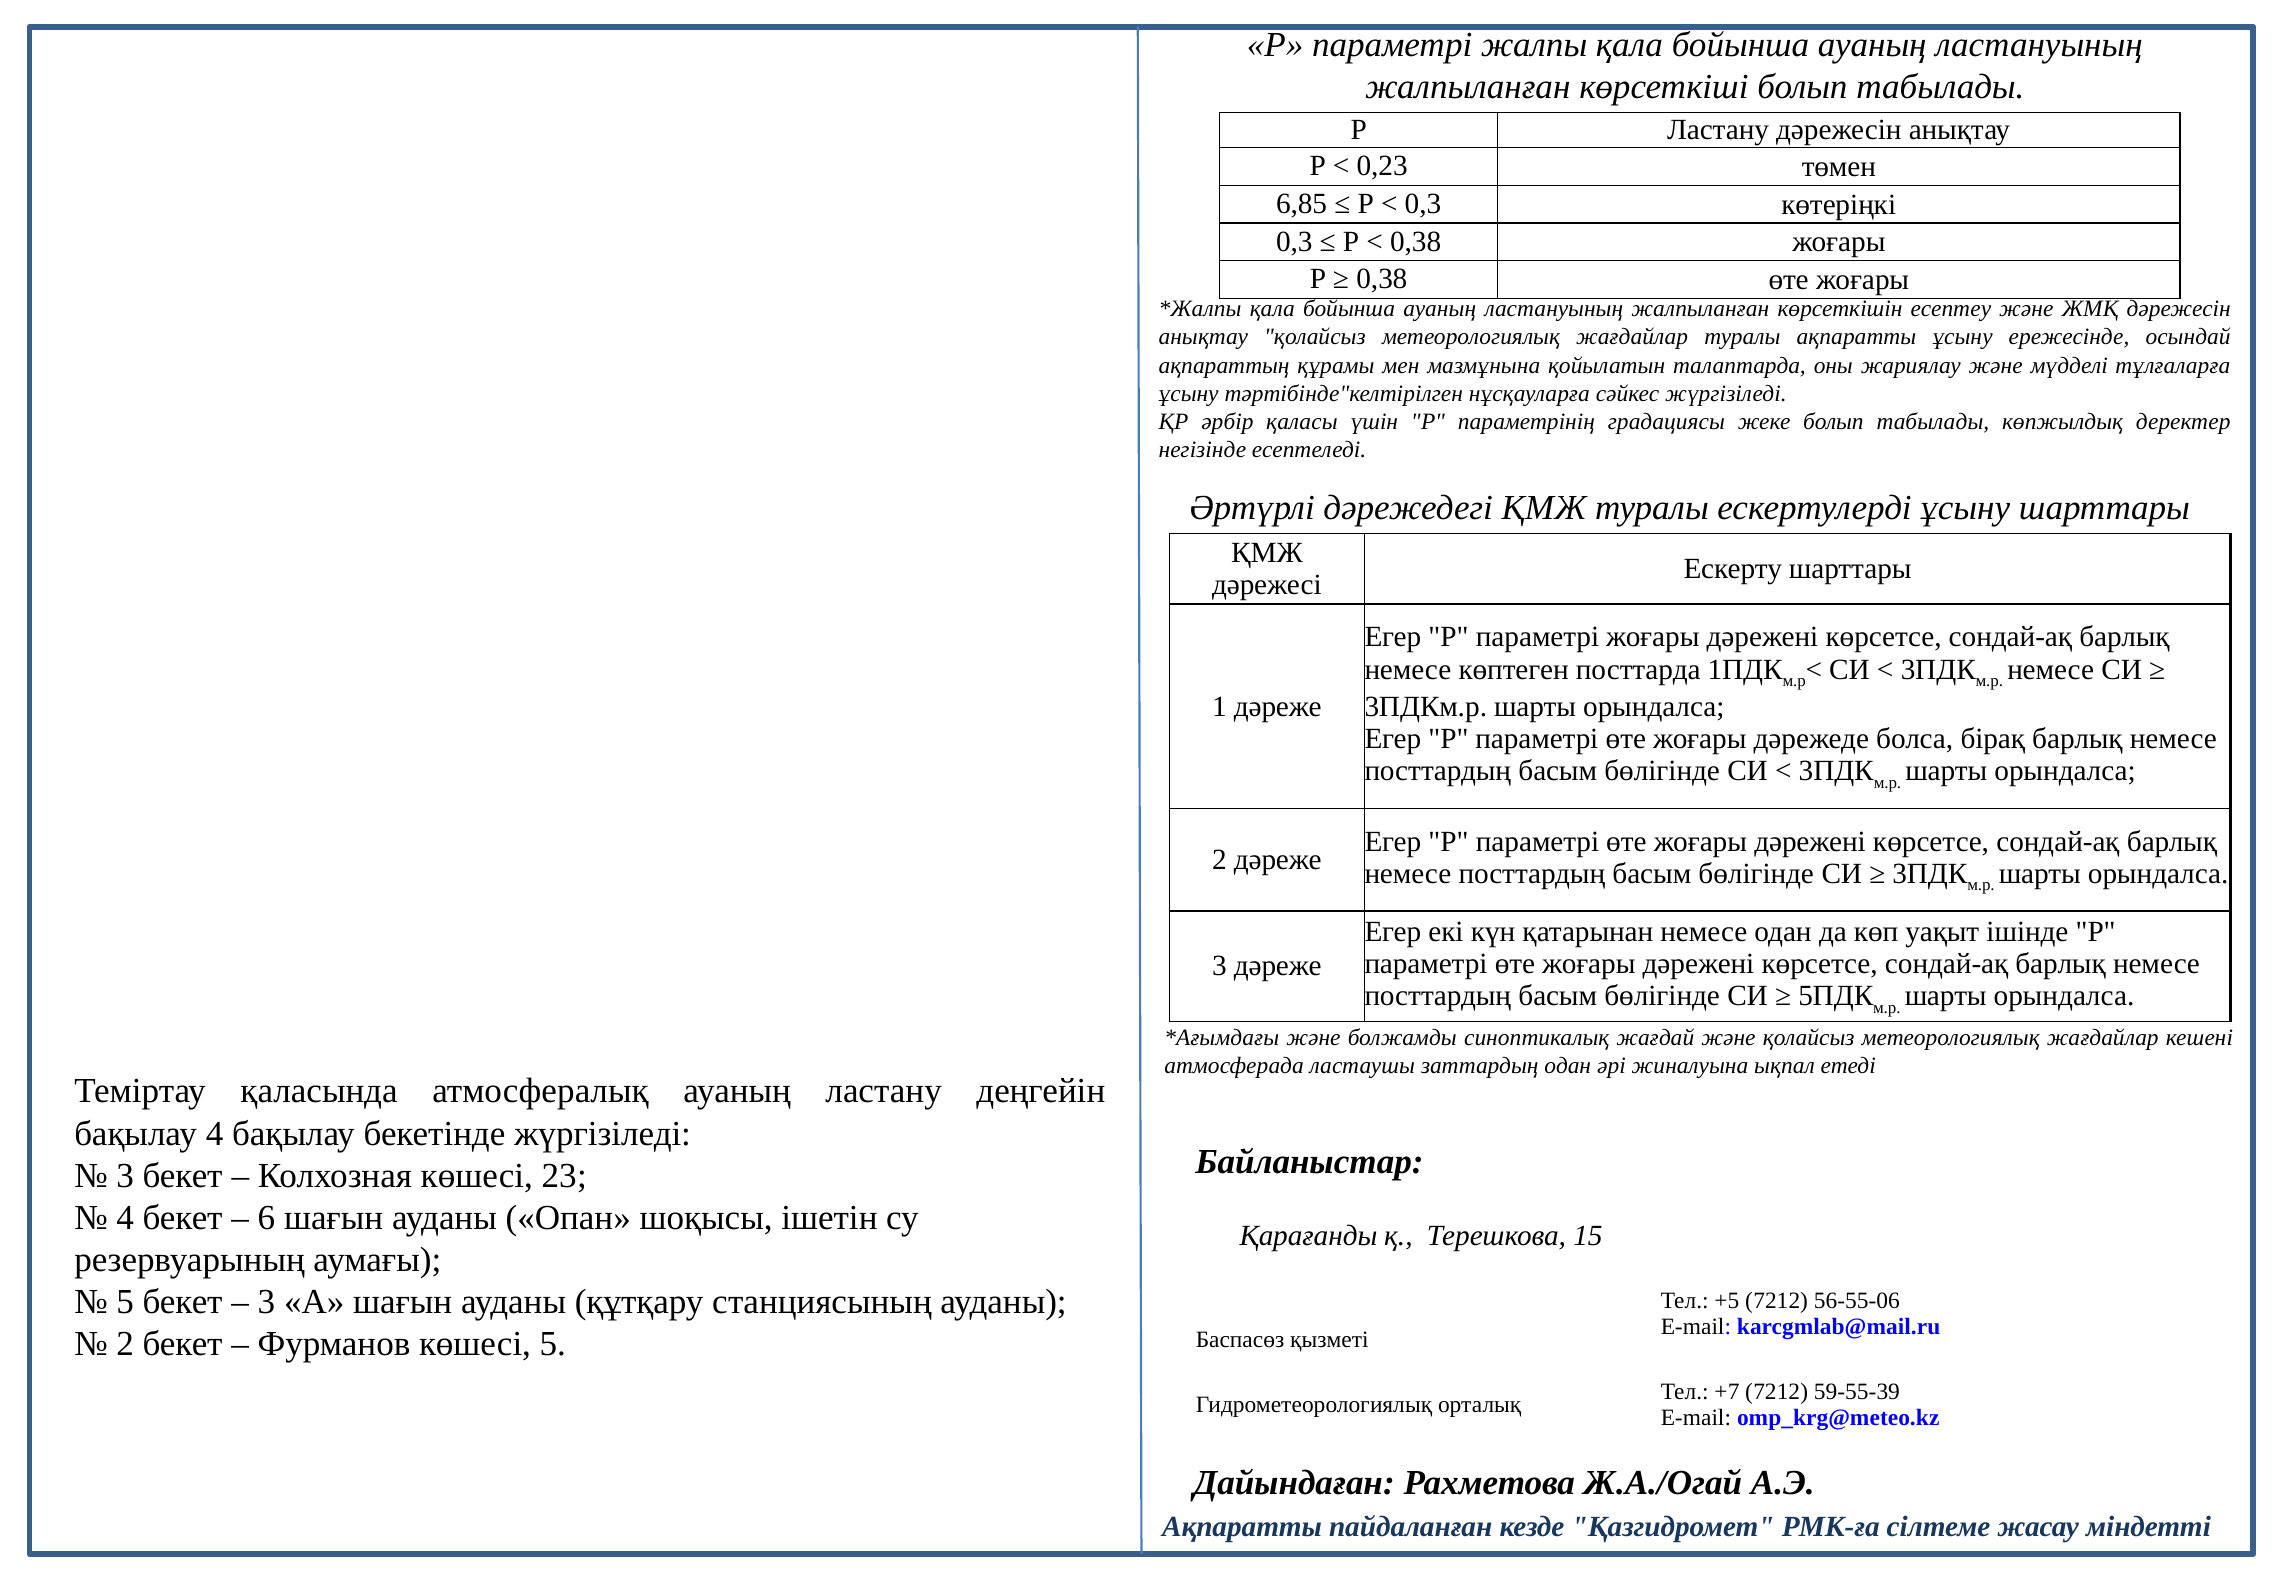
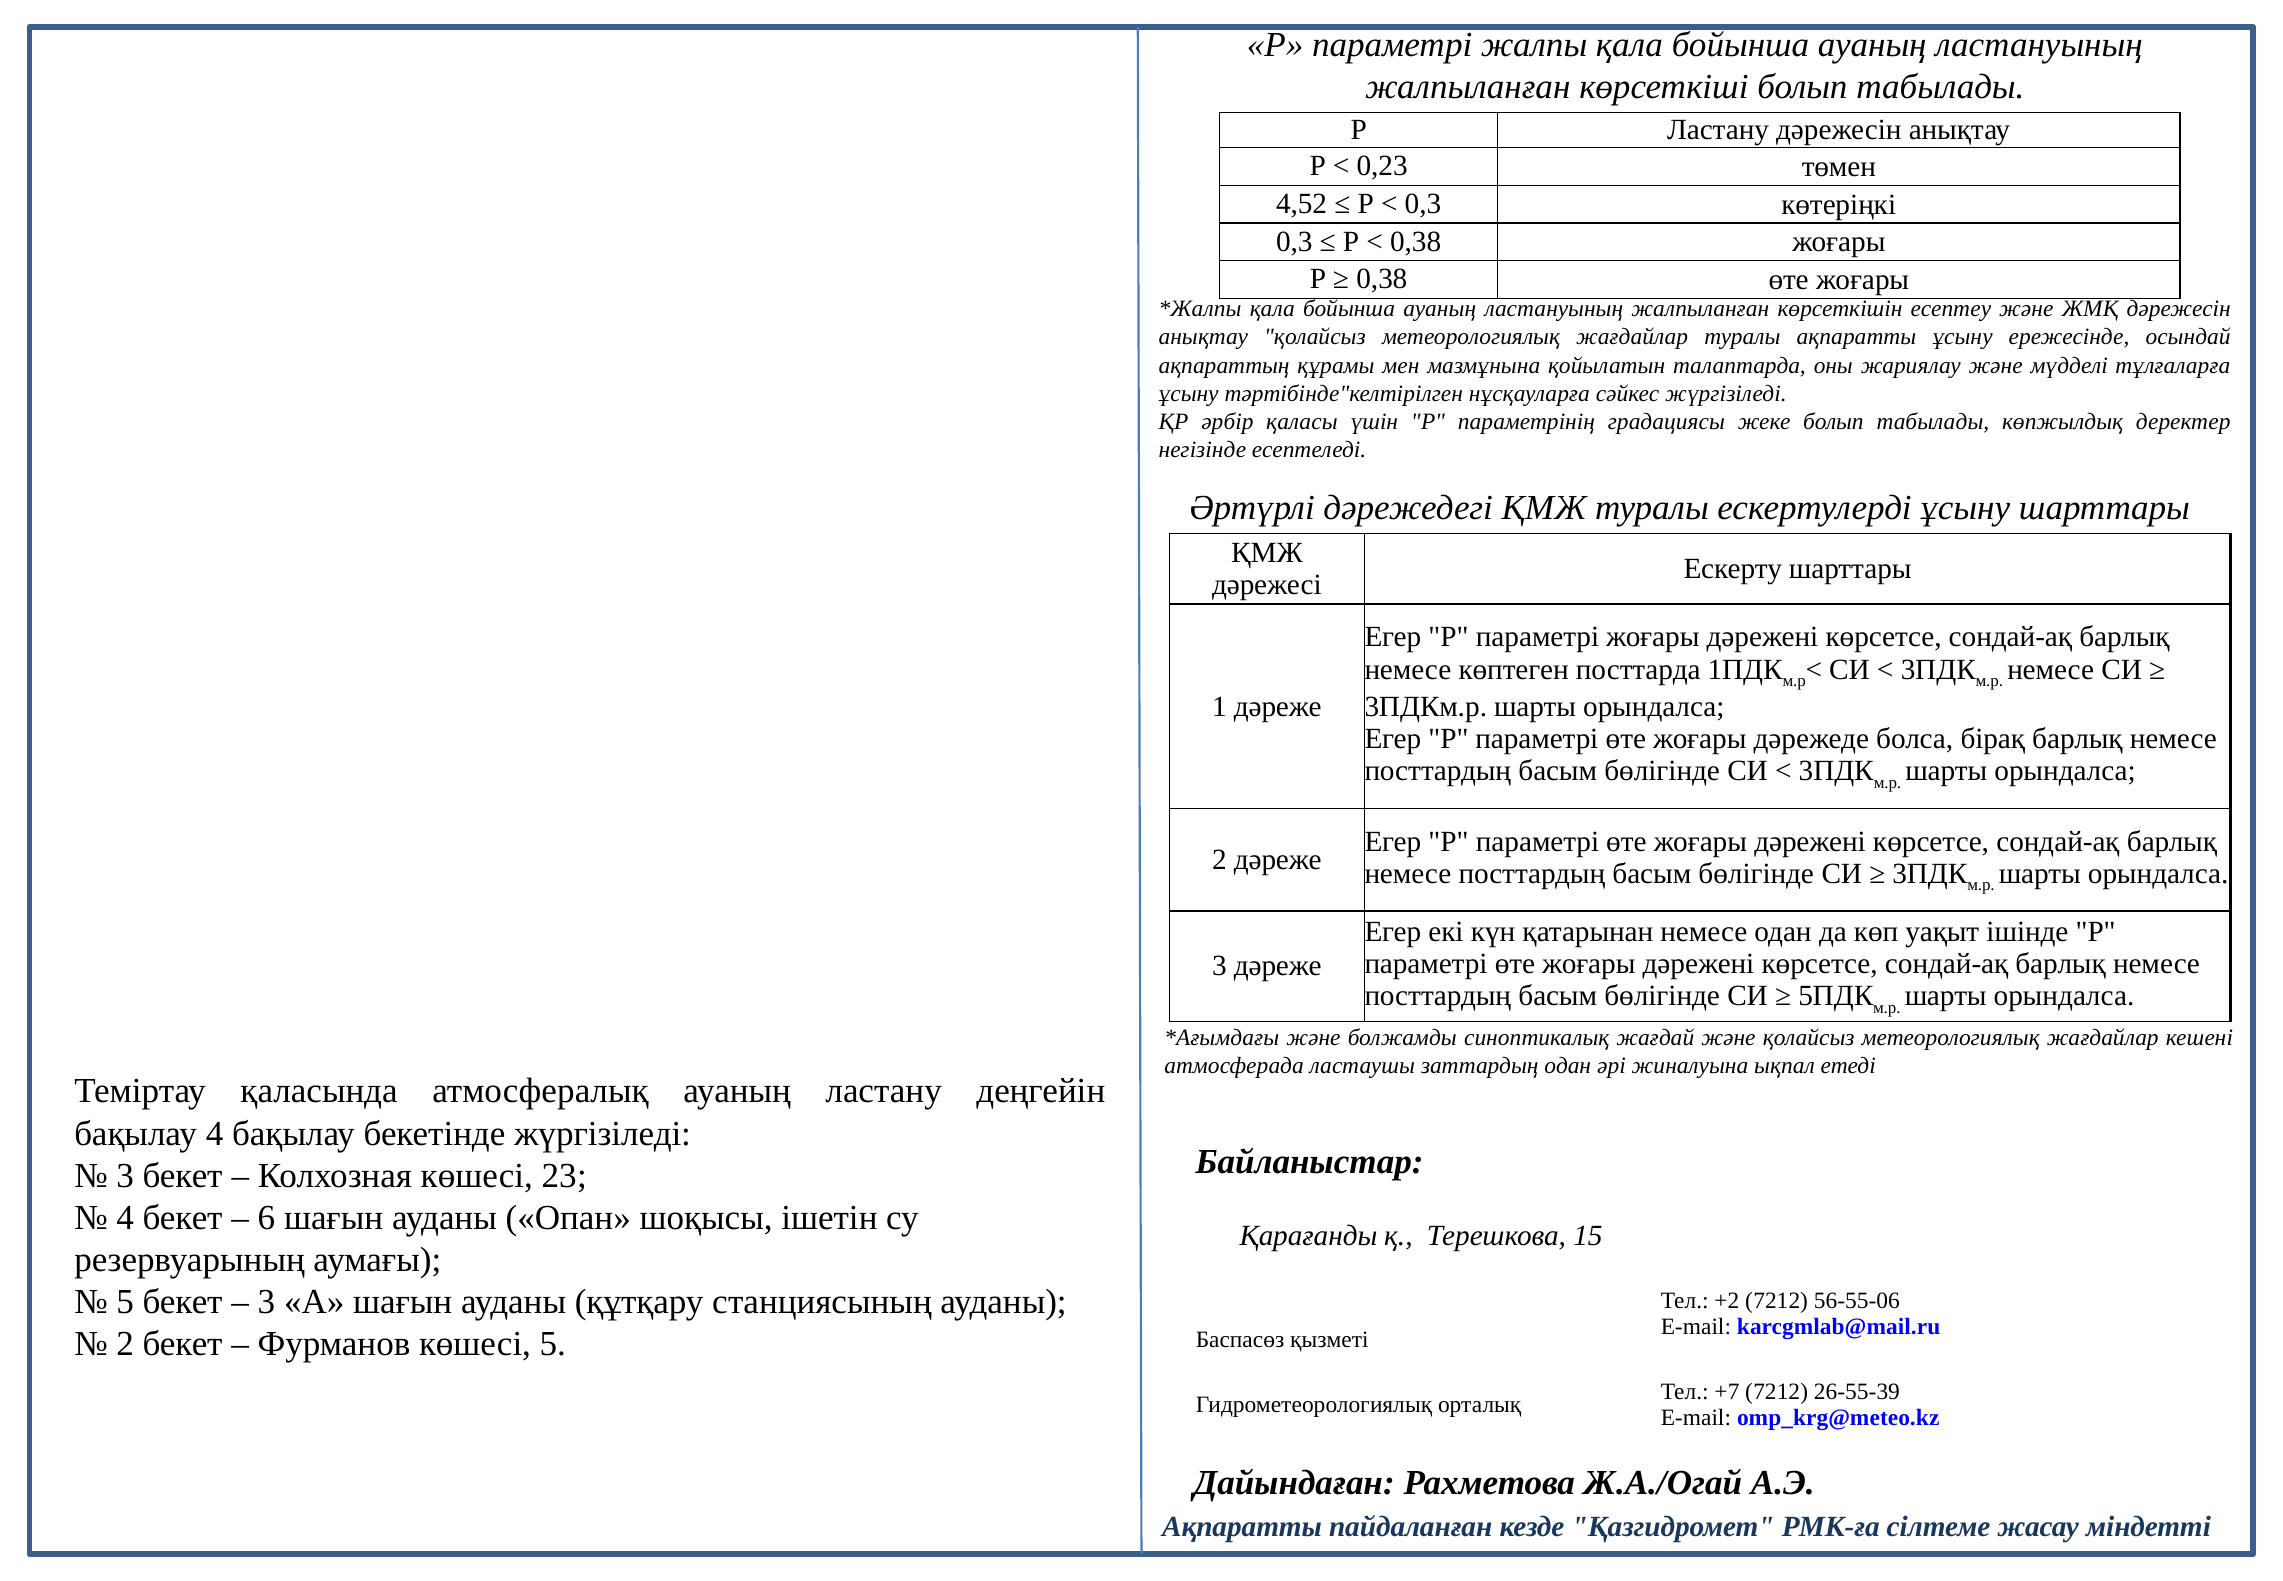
6,85: 6,85 -> 4,52 (1302, 204)
+5: +5 -> +2 (1727, 1300)
59-55-39: 59-55-39 -> 26-55-39 (1857, 1391)
